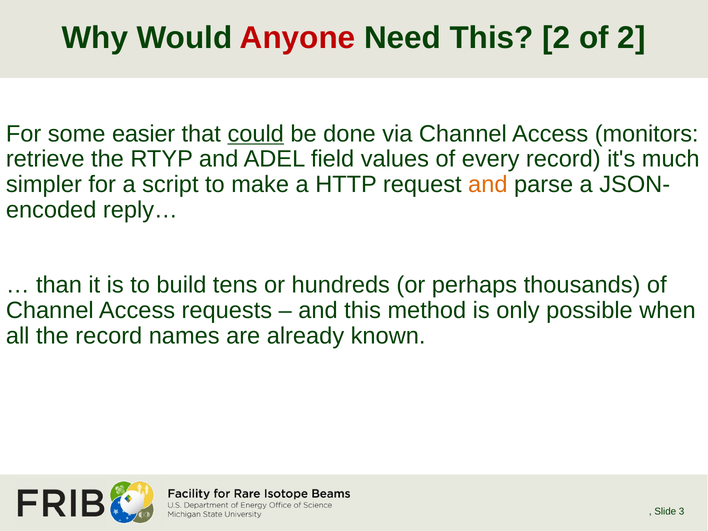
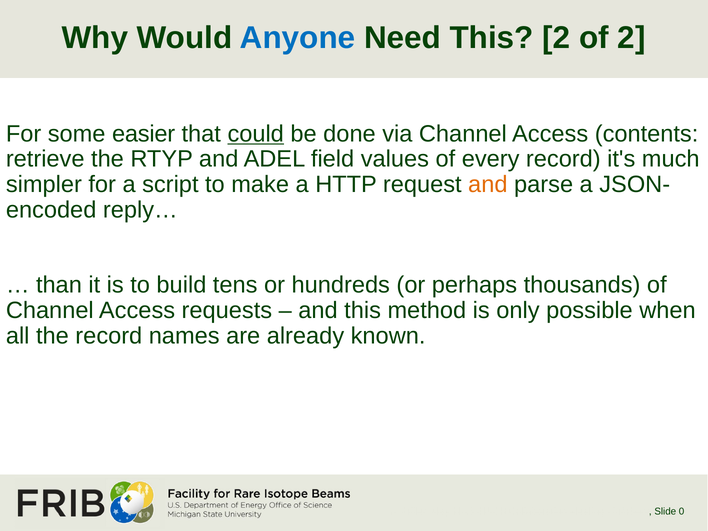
Anyone colour: red -> blue (298, 38)
monitors: monitors -> contents (647, 134)
3: 3 -> 0 (682, 511)
